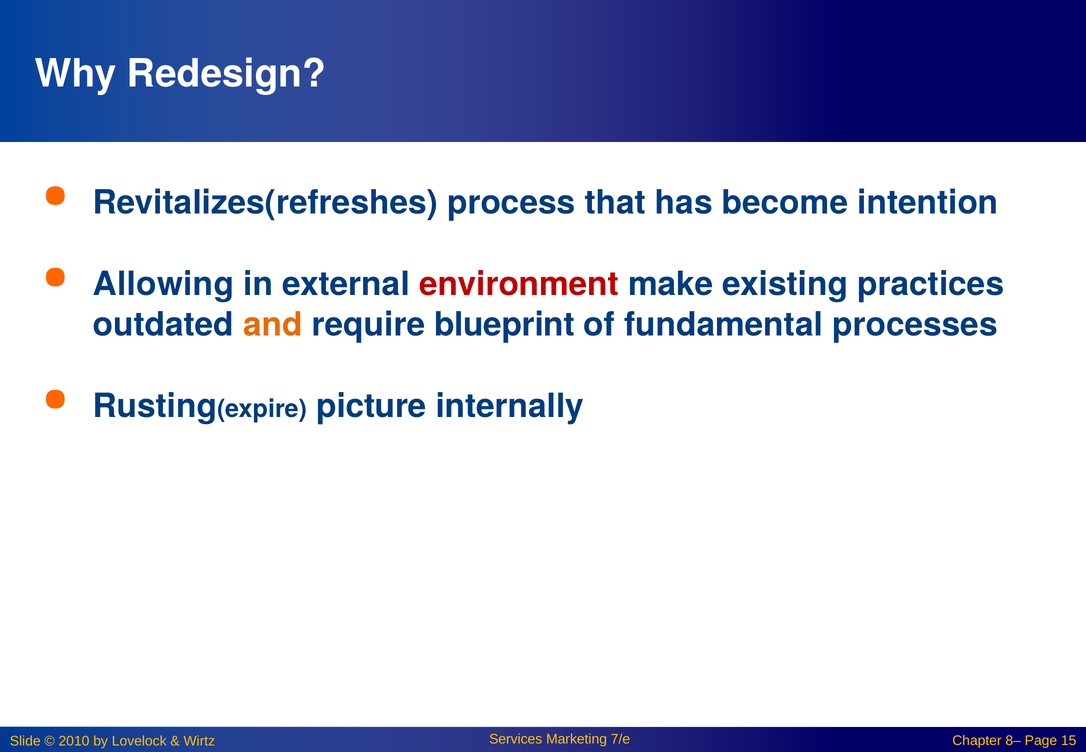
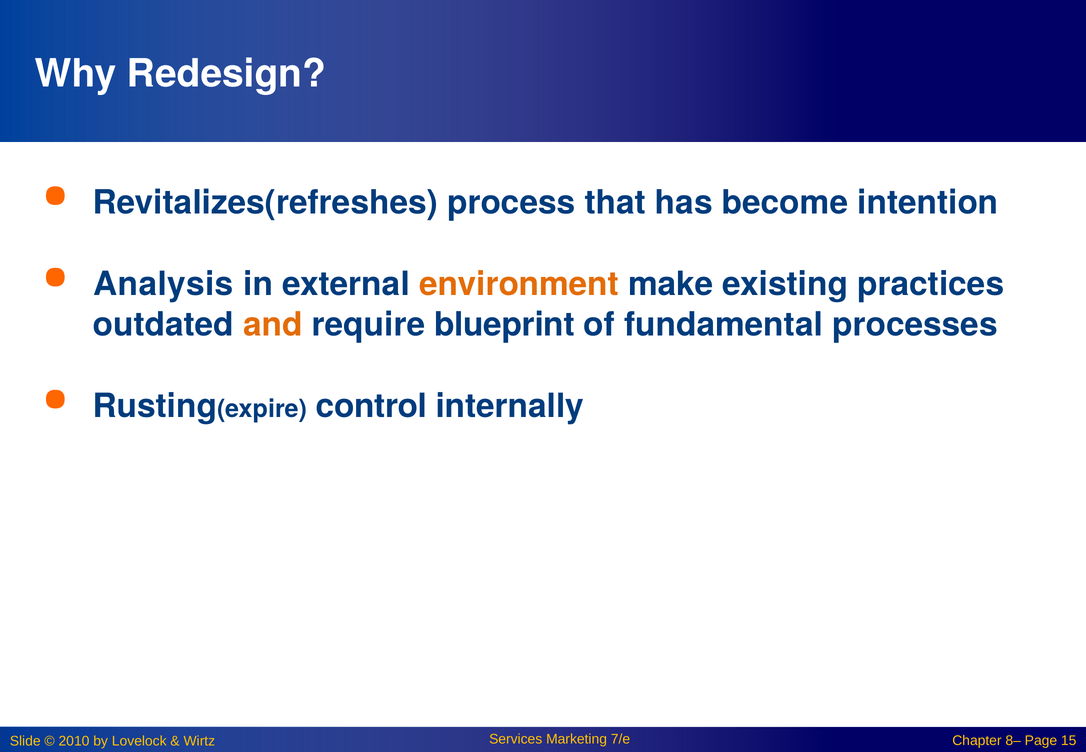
Allowing: Allowing -> Analysis (163, 284)
environment colour: red -> orange (519, 284)
picture: picture -> control (372, 406)
